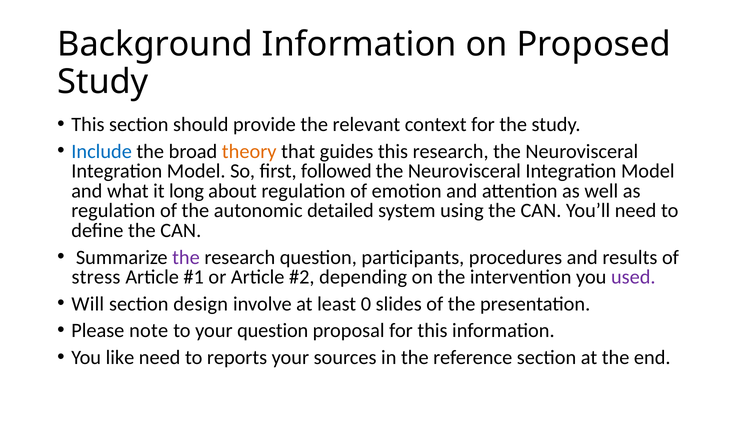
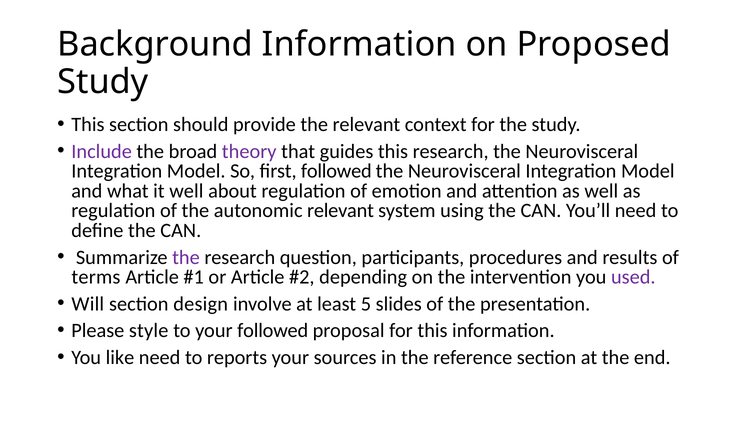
Include colour: blue -> purple (102, 151)
theory colour: orange -> purple (249, 151)
it long: long -> well (186, 191)
autonomic detailed: detailed -> relevant (340, 210)
stress: stress -> terms (96, 277)
0: 0 -> 5 (366, 304)
note: note -> style (149, 330)
your question: question -> followed (273, 330)
